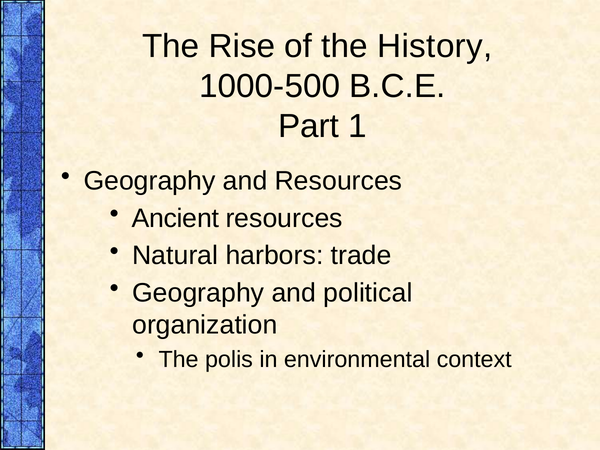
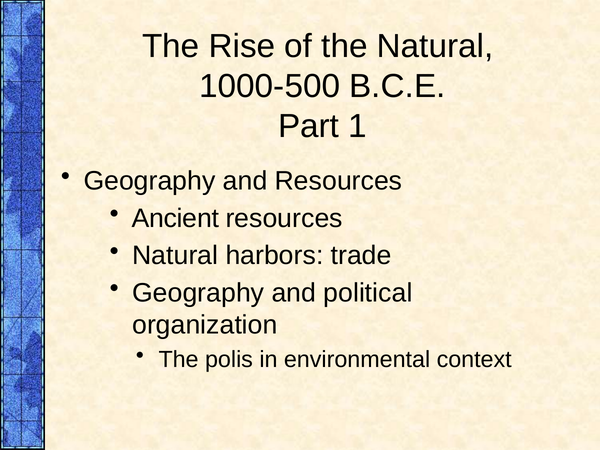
the History: History -> Natural (435, 46)
